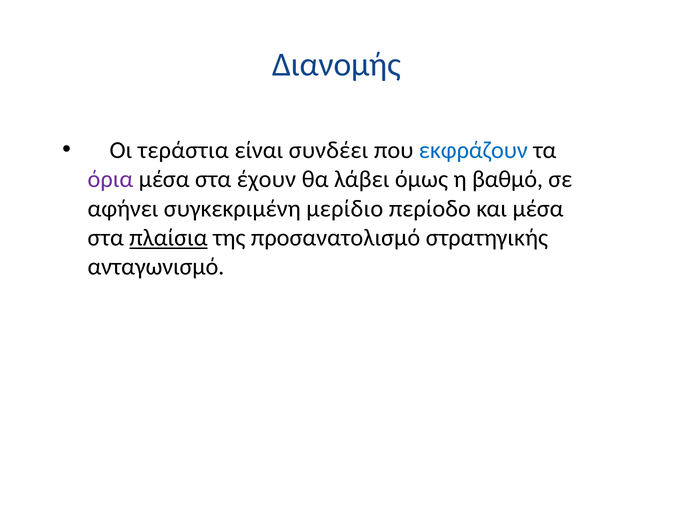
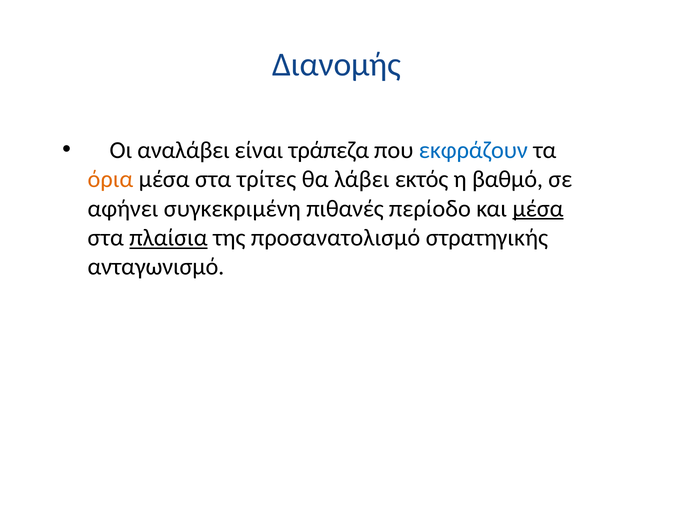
τεράστια: τεράστια -> αναλάβει (184, 150)
συνδέει: συνδέει -> τράπεζα (329, 150)
όρια colour: purple -> orange (110, 179)
έχουν: έχουν -> τρίτες (267, 179)
όμως: όμως -> εκτός (422, 179)
μερίδιο: μερίδιο -> πιθανές (345, 208)
μέσα underline: none -> present (538, 208)
